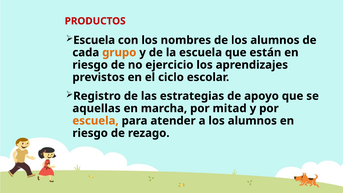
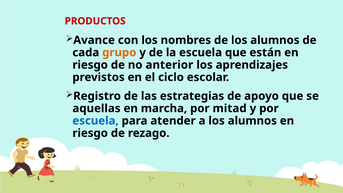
Escuela: Escuela -> Avance (94, 40)
ejercicio: ejercicio -> anterior (169, 65)
escuela colour: orange -> blue (96, 121)
